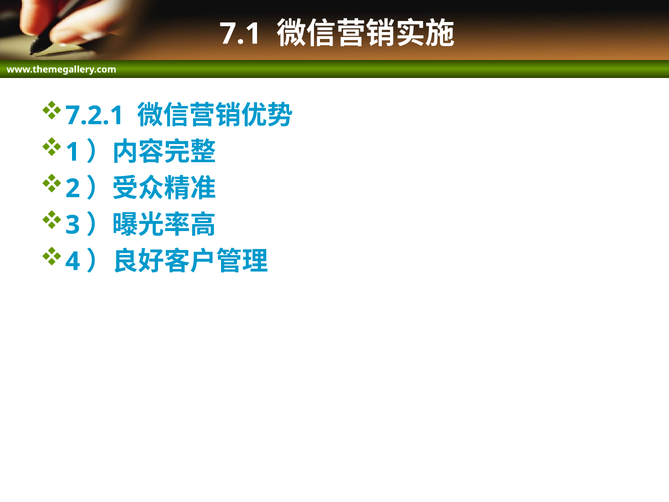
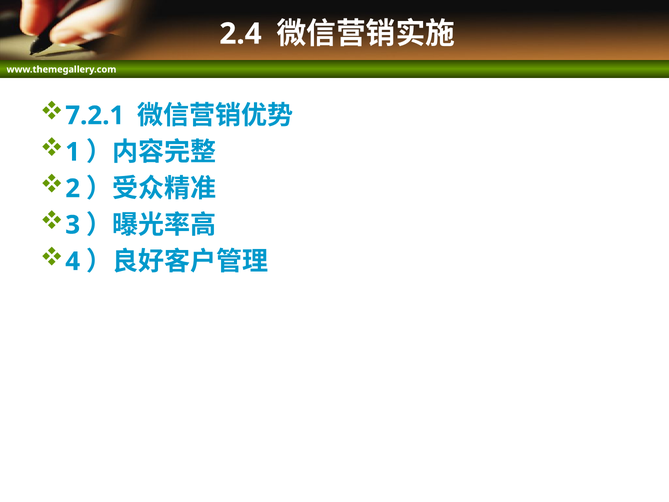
7.1: 7.1 -> 2.4 (241, 34)
